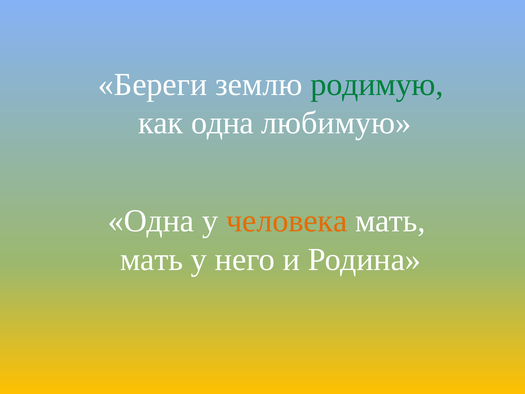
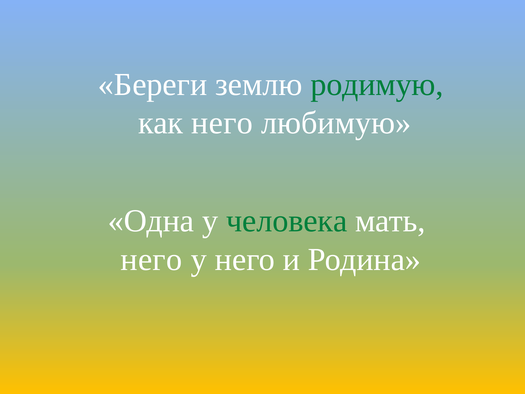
как одна: одна -> него (222, 123)
человека colour: orange -> green (287, 221)
мать: мать -> него (151, 259)
